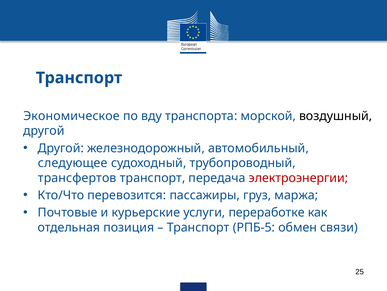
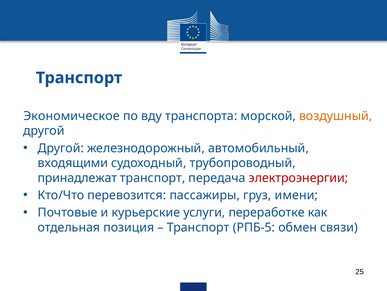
воздушный colour: black -> orange (336, 116)
следующее: следующее -> входящими (73, 163)
трансфертов: трансфертов -> принадлежат (77, 177)
маржа: маржа -> имени (296, 195)
